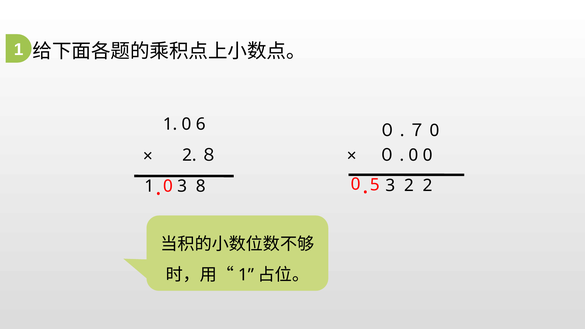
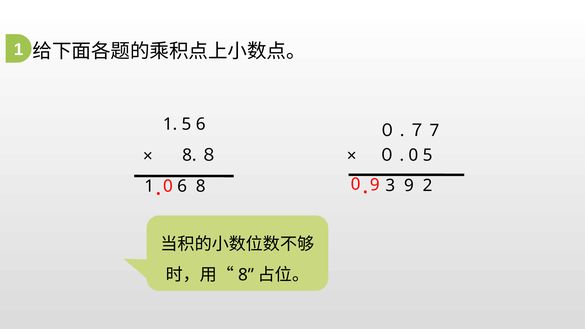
0: 0 -> 5 (186, 124)
0: 0 -> 7 (434, 131)
0 0: 0 -> 5 (428, 155)
2: 2 -> 8 (189, 155)
0 5: 5 -> 9 (375, 185)
3 2: 2 -> 9 (409, 185)
0 3: 3 -> 6 (182, 186)
1: 1 -> 8 (246, 275)
